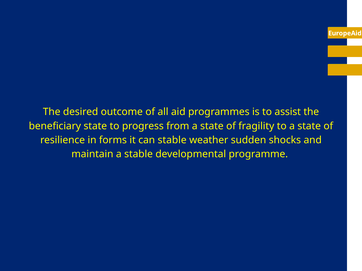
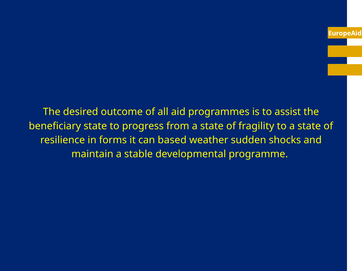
can stable: stable -> based (172, 140)
